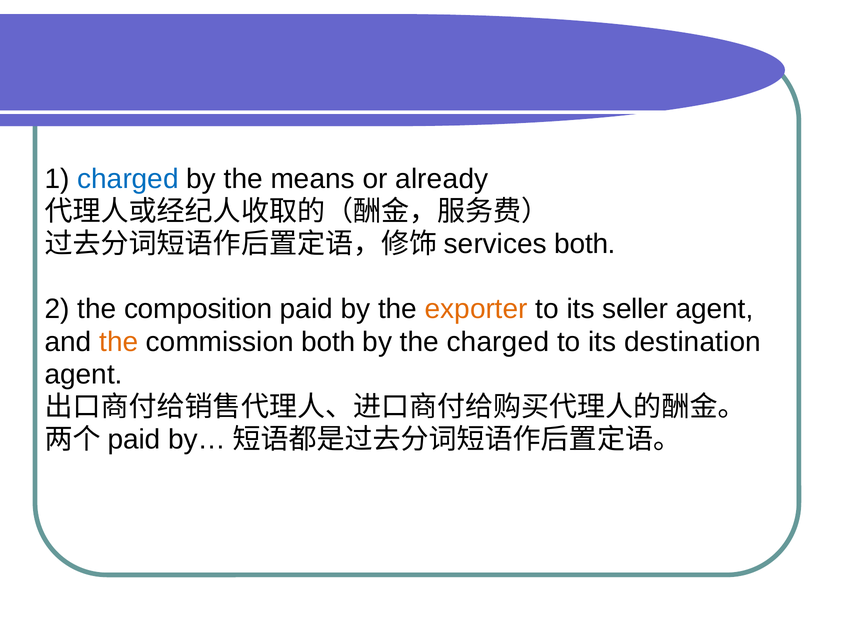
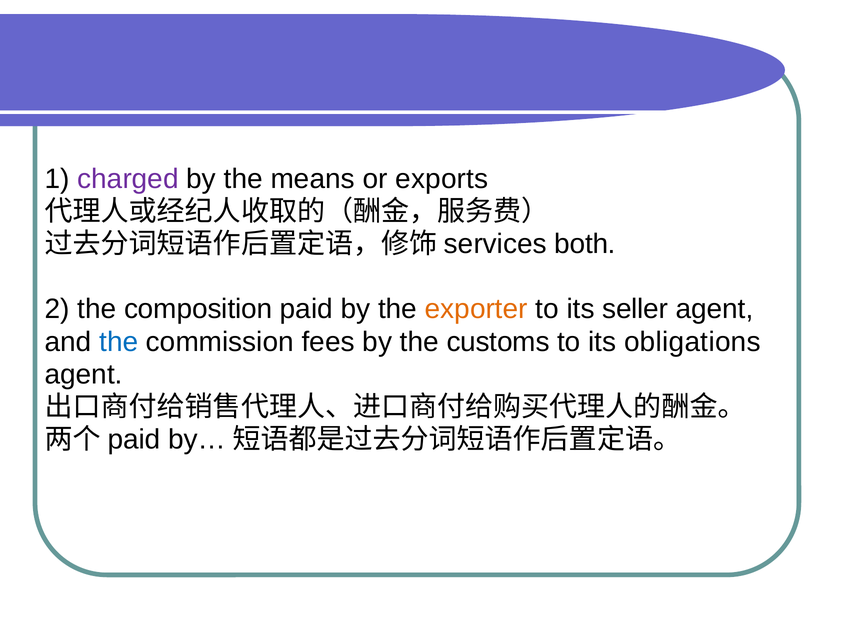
charged colour: blue -> purple (128, 179)
already: already -> exports (442, 179)
the colour: orange -> blue (119, 342)
commission both: both -> fees (328, 342)
the charged: charged -> customs (498, 342)
destination: destination -> obligations (692, 342)
